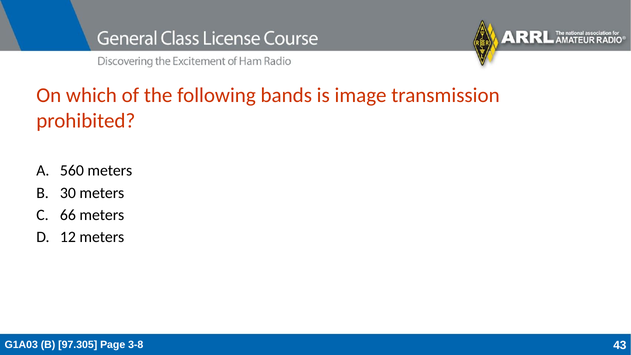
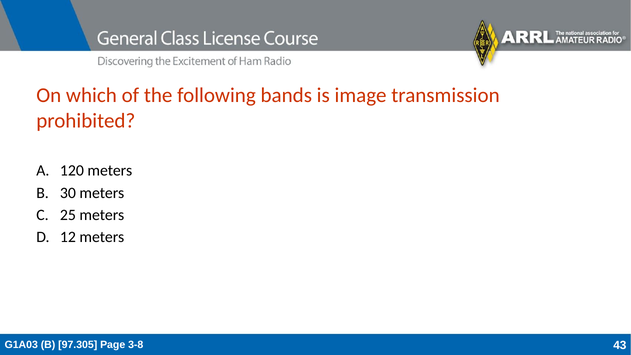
560: 560 -> 120 (72, 171)
66: 66 -> 25 (68, 215)
